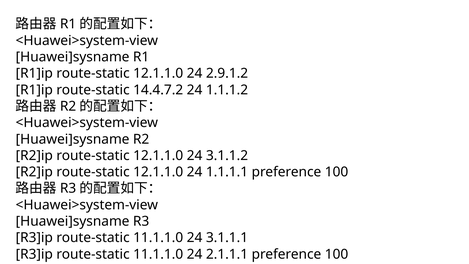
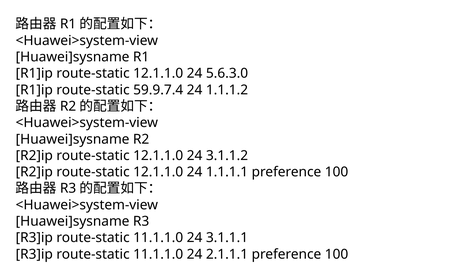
2.9.1.2: 2.9.1.2 -> 5.6.3.0 (227, 73)
14.4.7.2: 14.4.7.2 -> 59.9.7.4 (158, 90)
